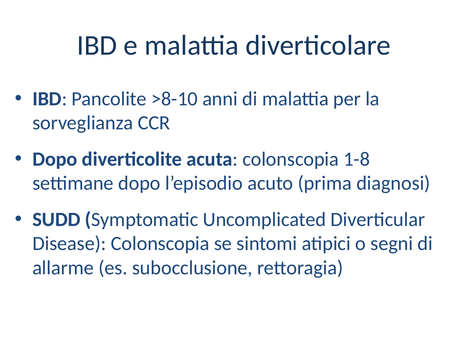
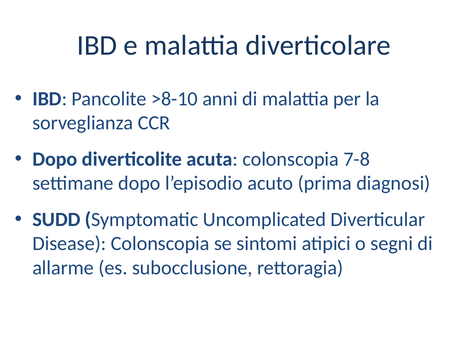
1-8: 1-8 -> 7-8 (357, 159)
